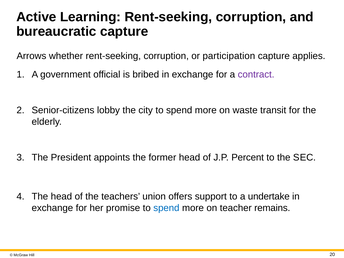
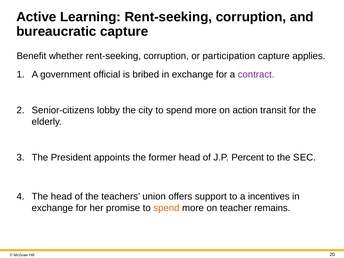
Arrows: Arrows -> Benefit (31, 56)
waste: waste -> action (245, 110)
undertake: undertake -> incentives (269, 197)
spend colour: blue -> orange (166, 208)
